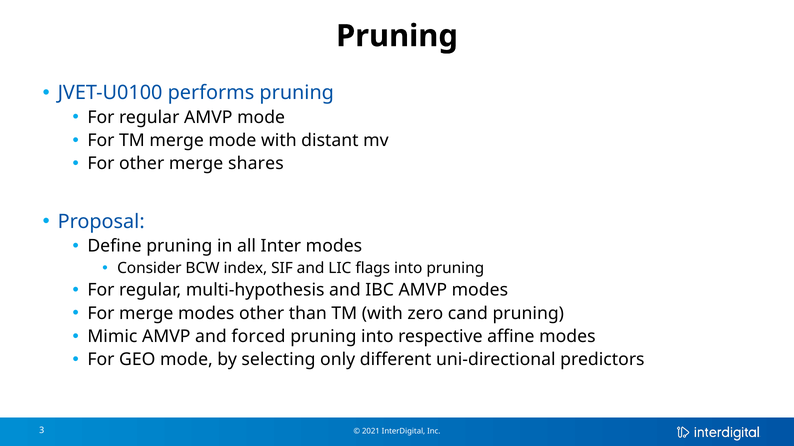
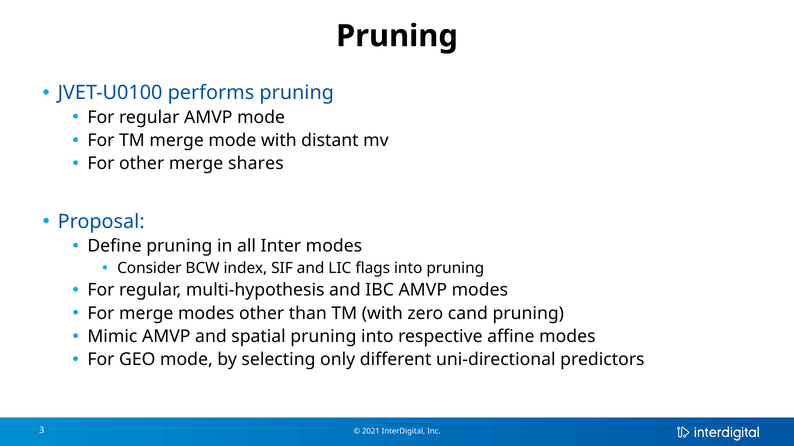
forced: forced -> spatial (259, 337)
